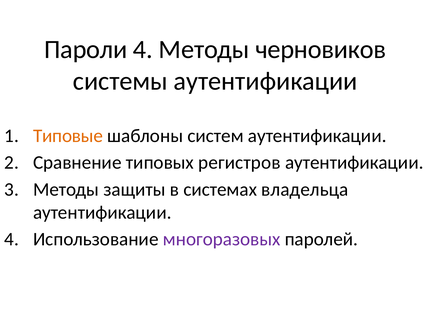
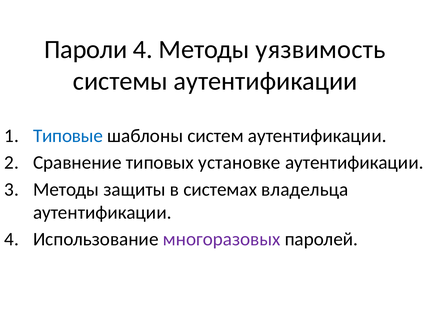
черновиков: черновиков -> уязвимость (321, 49)
Типовые colour: orange -> blue (68, 136)
регистров: регистров -> установке (239, 163)
